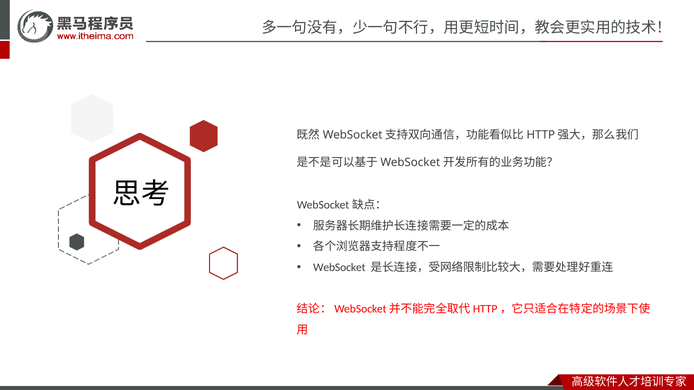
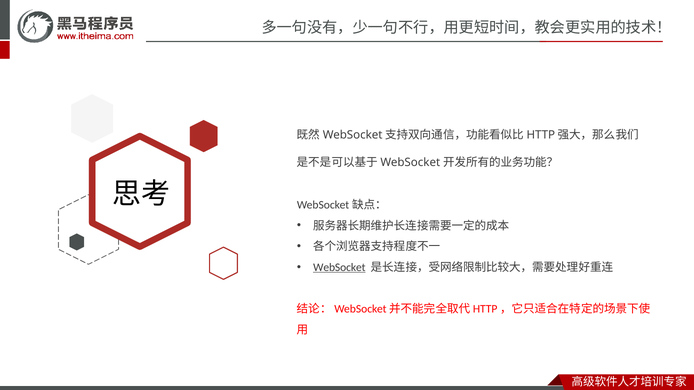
WebSocket underline: none -> present (339, 268)
